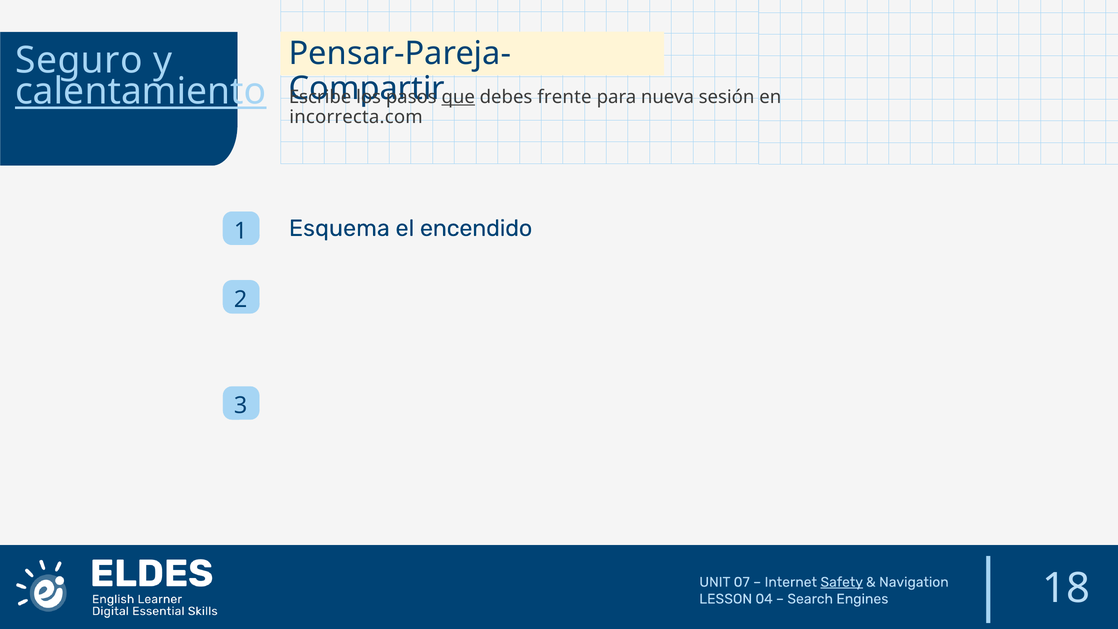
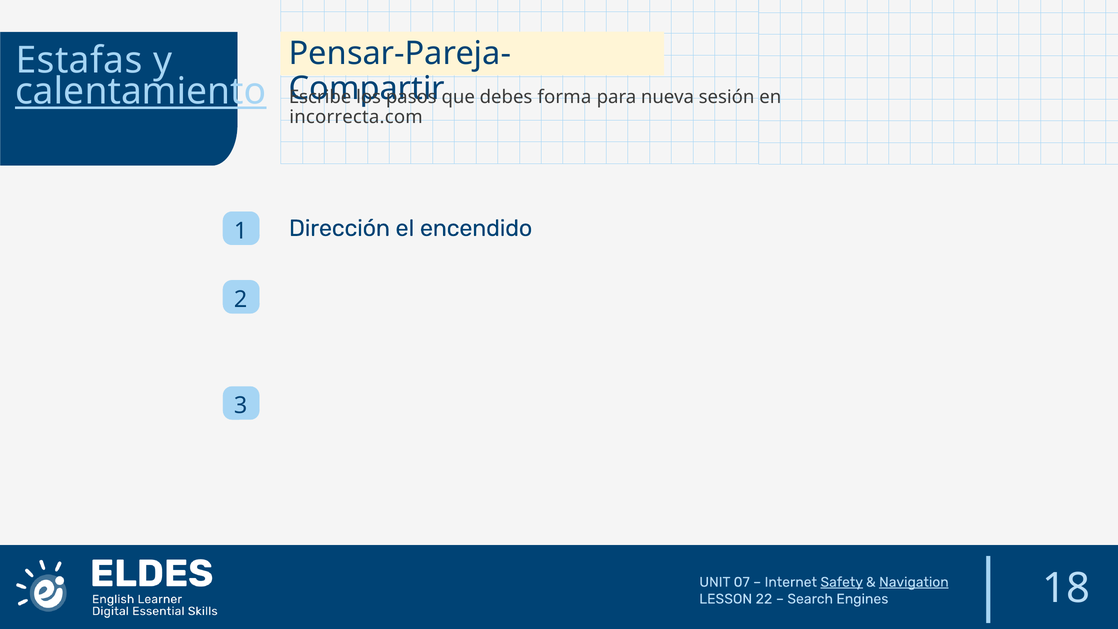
Seguro: Seguro -> Estafas (79, 60)
que underline: present -> none (458, 97)
frente: frente -> forma (564, 97)
Esquema: Esquema -> Dirección (339, 228)
Navigation underline: none -> present (914, 582)
04: 04 -> 22 (764, 599)
